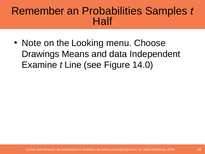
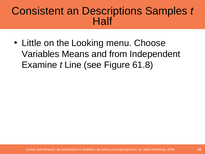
Remember: Remember -> Consistent (38, 11)
Probabilities: Probabilities -> Descriptions (112, 11)
Note: Note -> Little (32, 43)
Drawings: Drawings -> Variables (40, 54)
data: data -> from (118, 54)
14.0: 14.0 -> 61.8 (143, 65)
